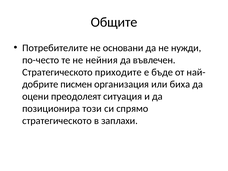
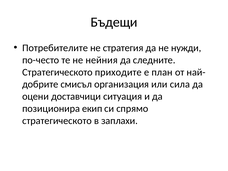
Общите: Общите -> Бъдещи (114, 22)
основани: основани -> стратегия (123, 48)
въвлечен: въвлечен -> следните (154, 60)
бъде: бъде -> план (162, 72)
писмен: писмен -> смисъл (76, 84)
биха: биха -> сила (180, 84)
преодолеят: преодолеят -> доставчици (76, 96)
този: този -> екип (92, 109)
